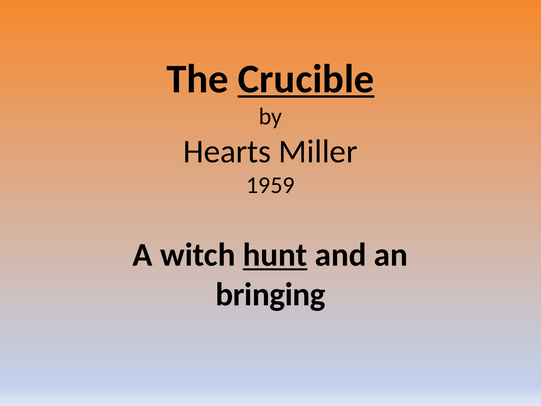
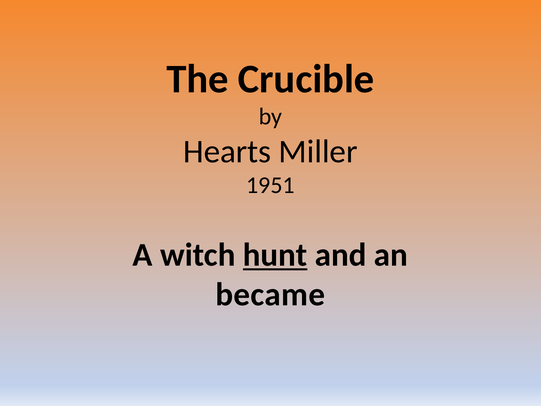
Crucible underline: present -> none (306, 79)
1959: 1959 -> 1951 (270, 185)
bringing: bringing -> became (270, 295)
